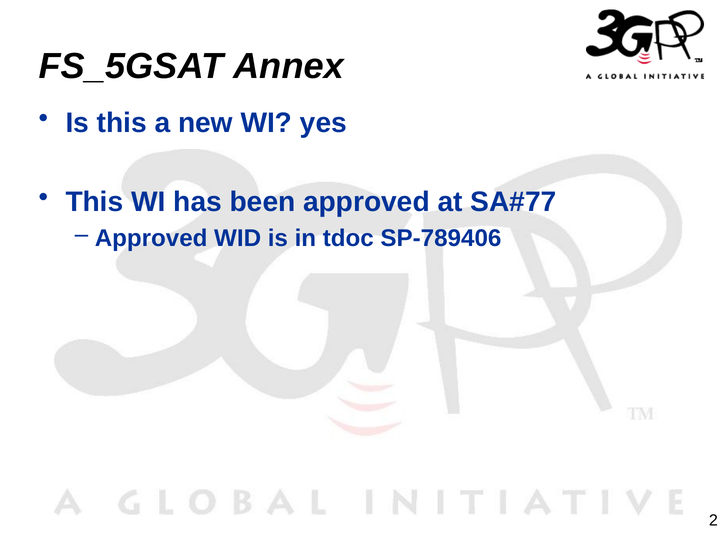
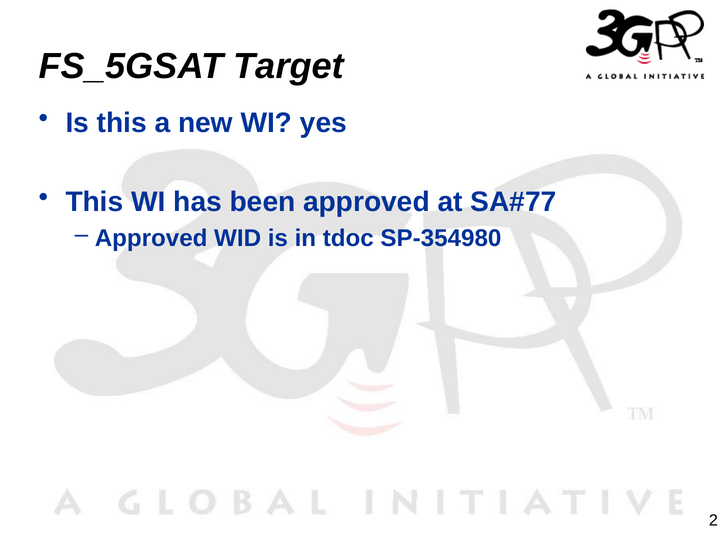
Annex: Annex -> Target (289, 66)
SP-789406: SP-789406 -> SP-354980 (441, 238)
